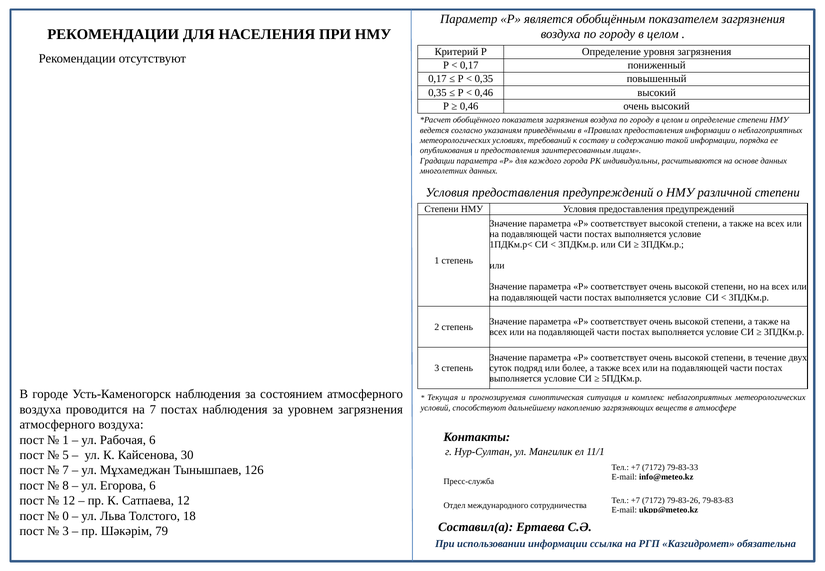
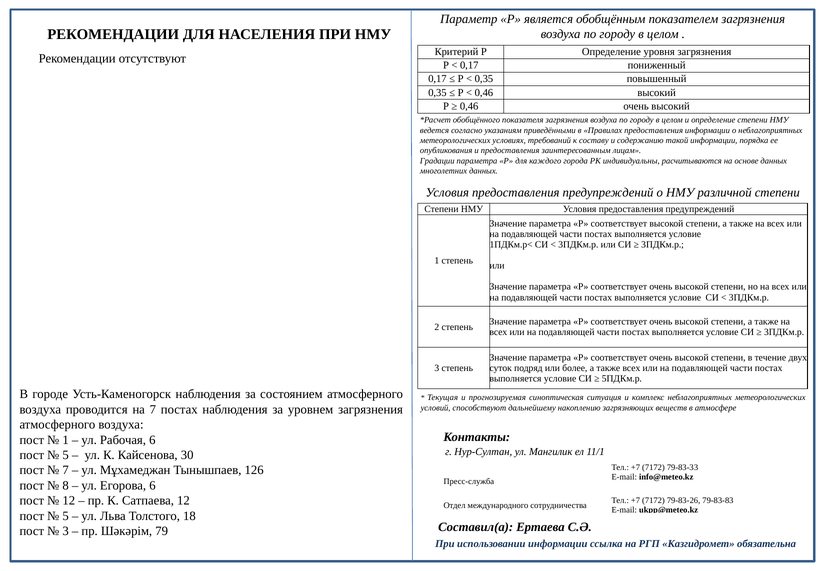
0: 0 -> 5 (66, 516)
